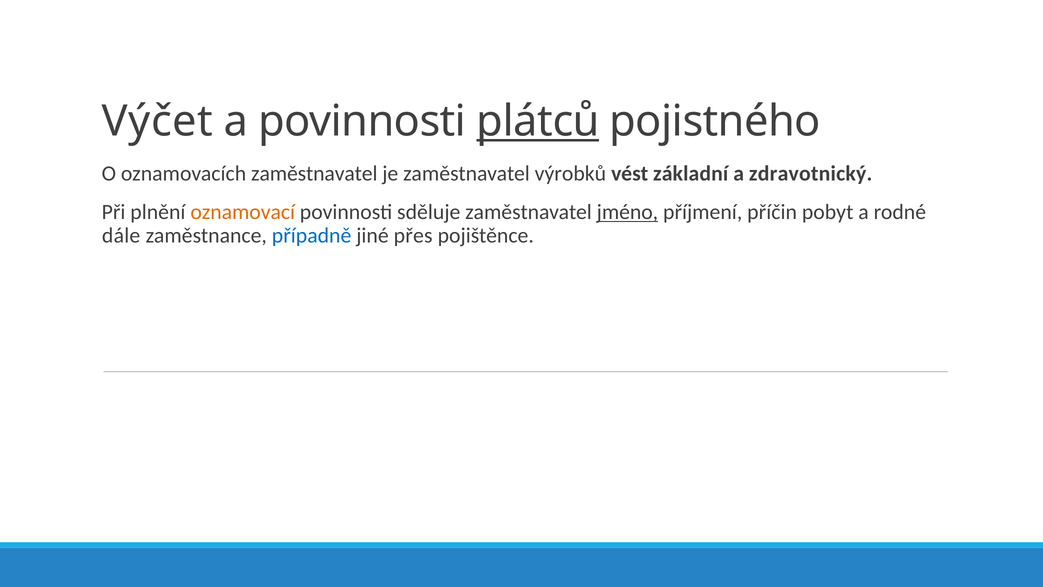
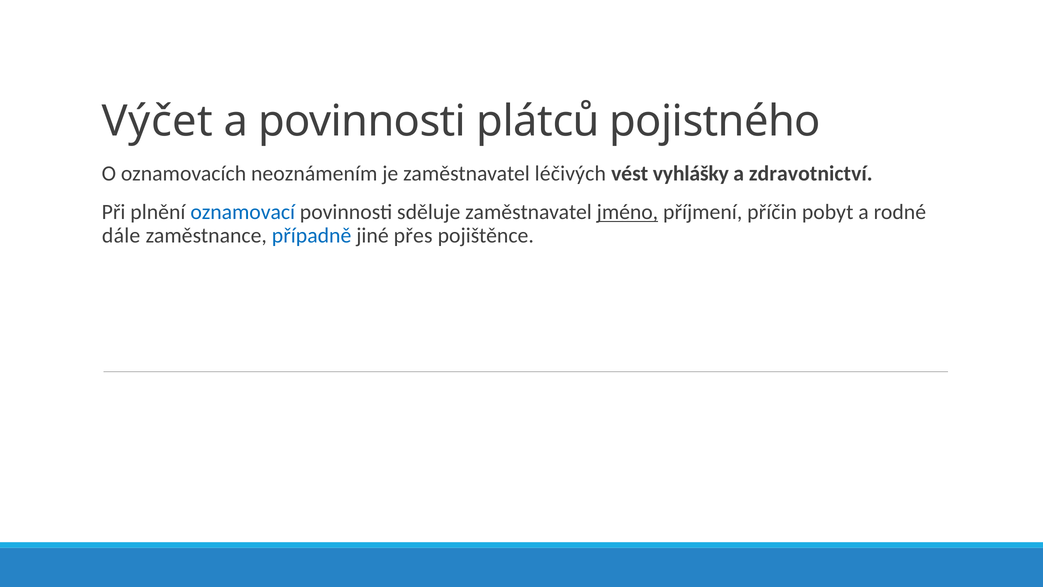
plátců underline: present -> none (538, 121)
oznamovacích zaměstnavatel: zaměstnavatel -> neoznámením (314, 173)
výrobků: výrobků -> léčivých (570, 173)
základní: základní -> vyhlášky (691, 173)
zdravotnický: zdravotnický -> zdravotnictví (811, 173)
oznamovací colour: orange -> blue (243, 212)
